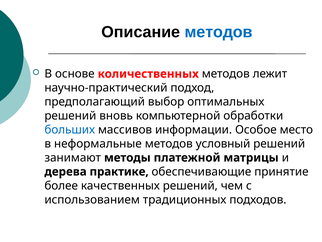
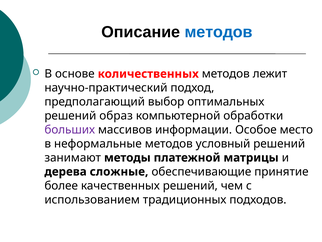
вновь: вновь -> образ (116, 116)
больших colour: blue -> purple (70, 130)
практике: практике -> сложные (119, 171)
